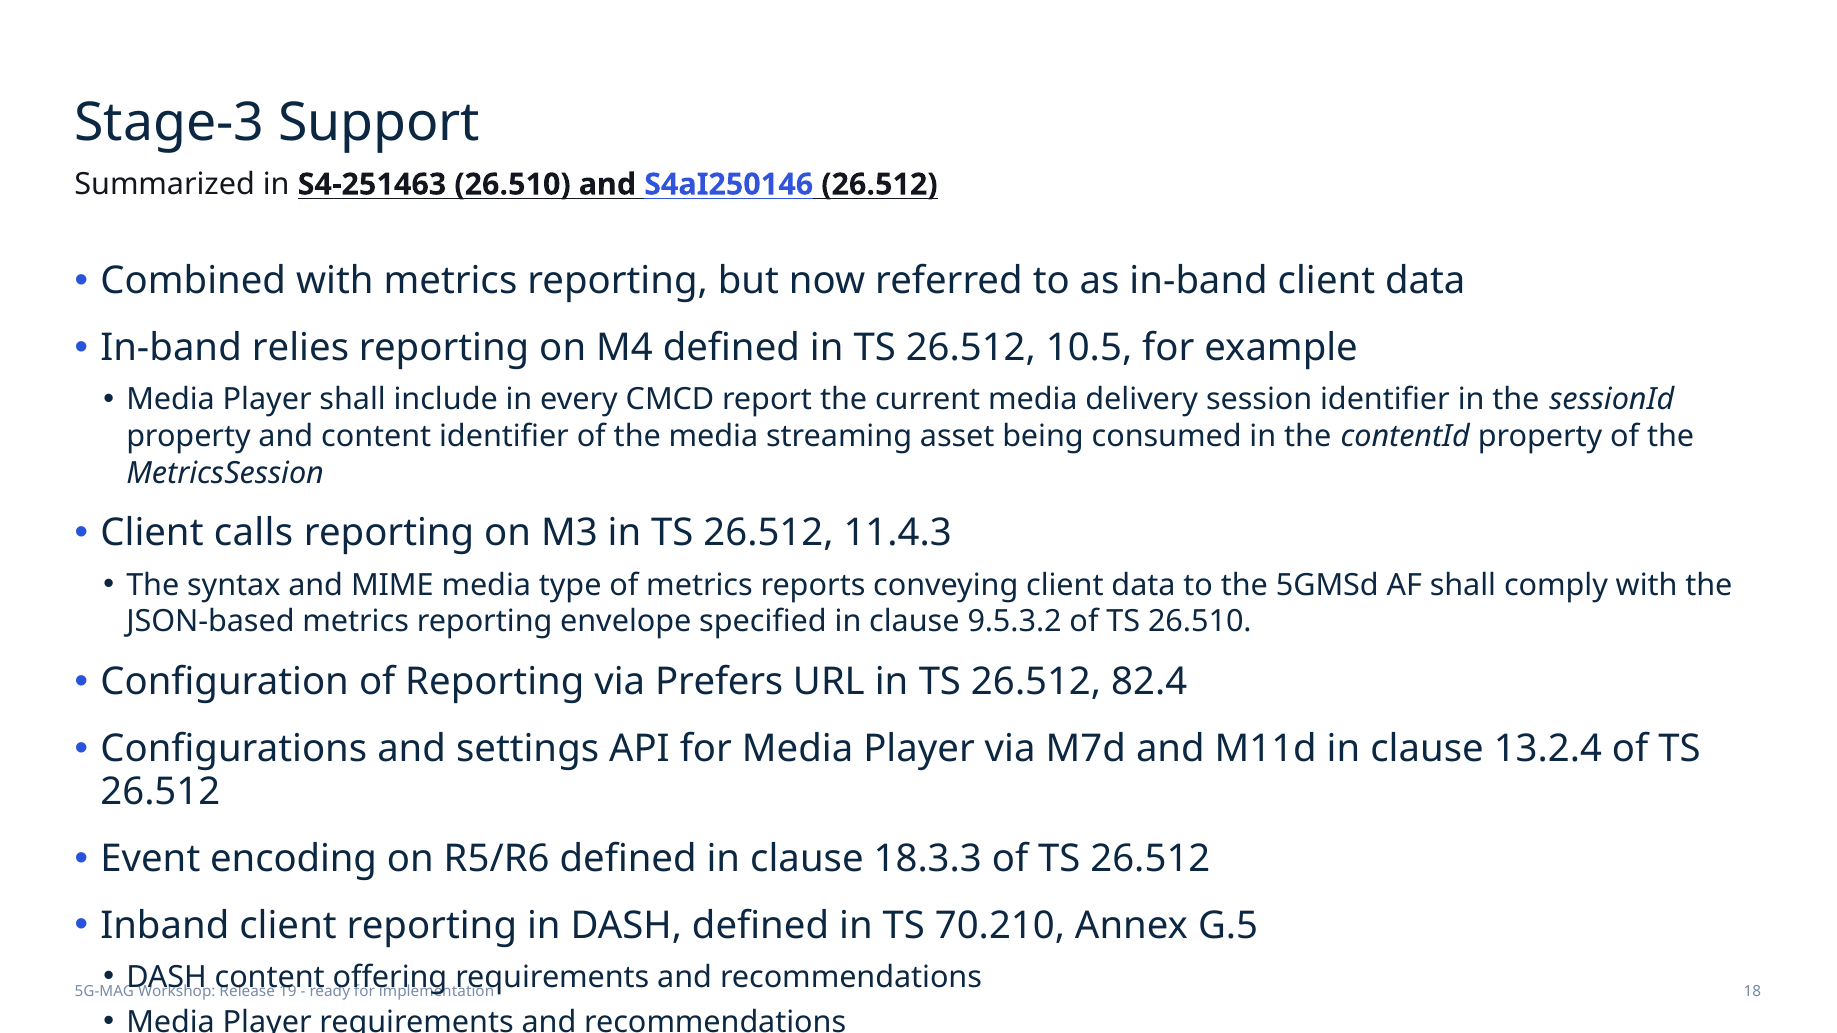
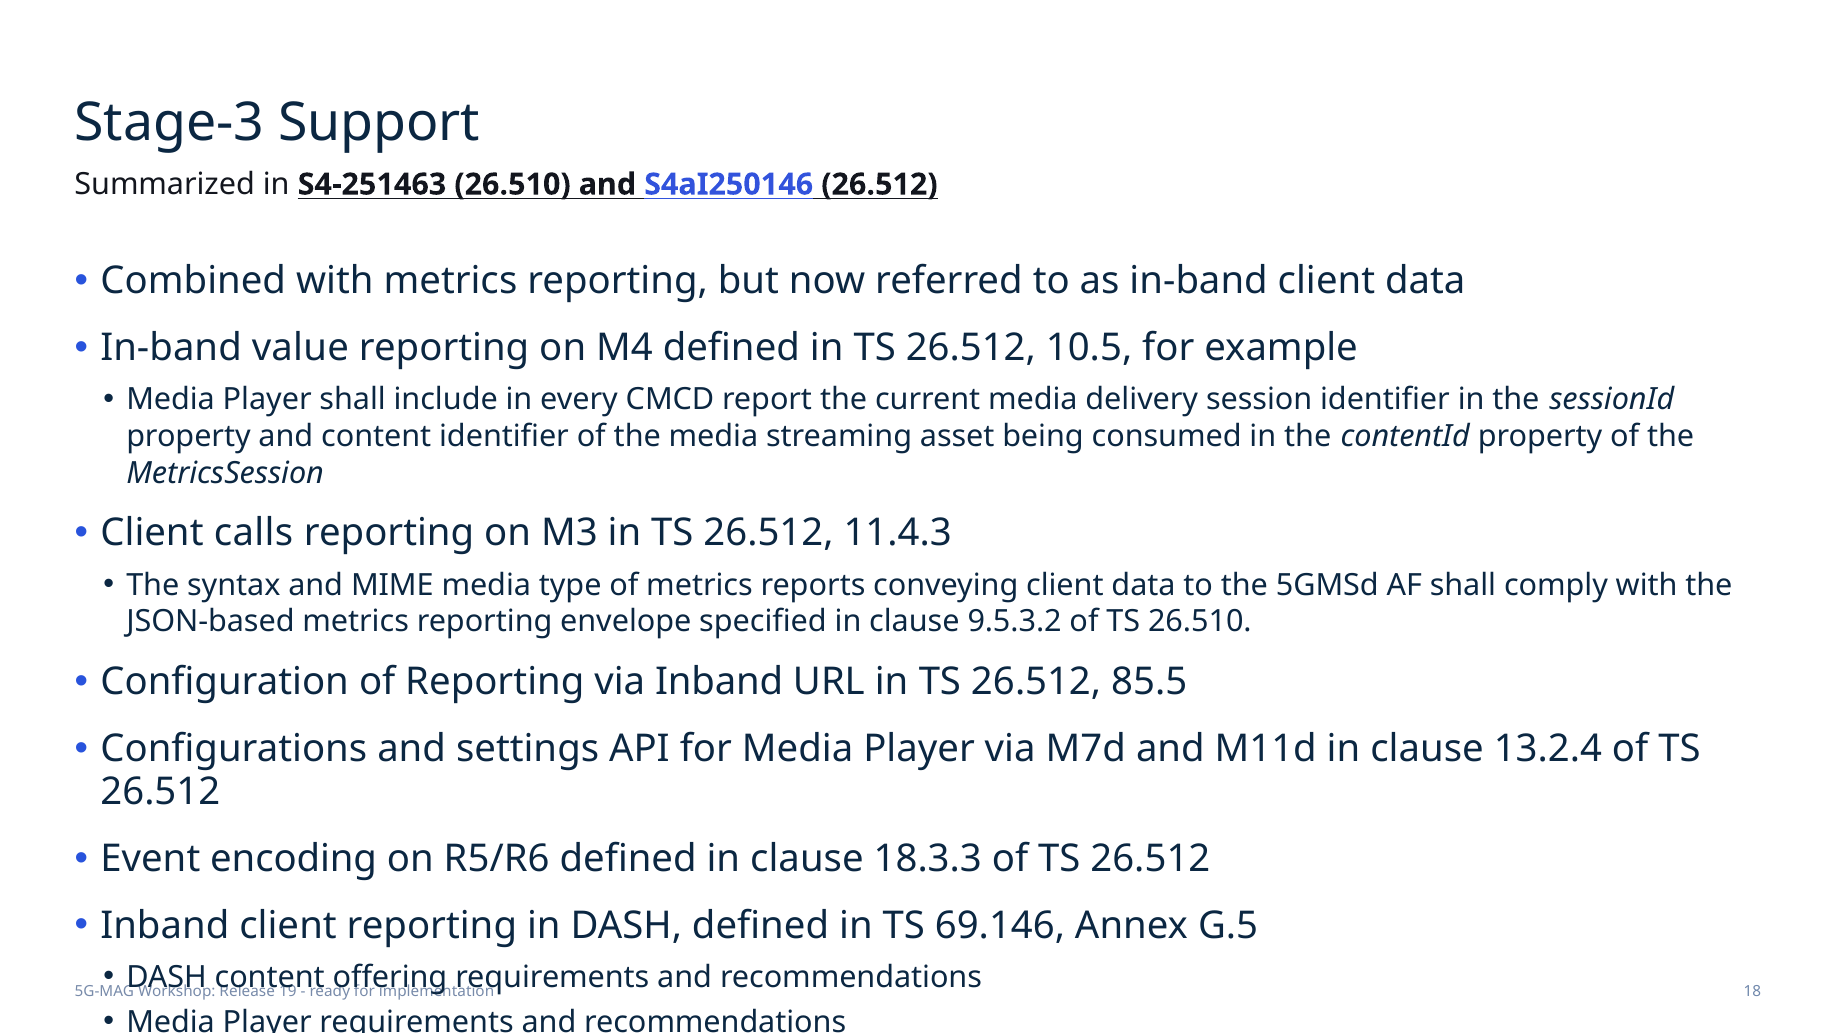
relies: relies -> value (300, 348)
via Prefers: Prefers -> Inband (719, 682)
82.4: 82.4 -> 85.5 (1149, 682)
70.210: 70.210 -> 69.146 (1000, 926)
